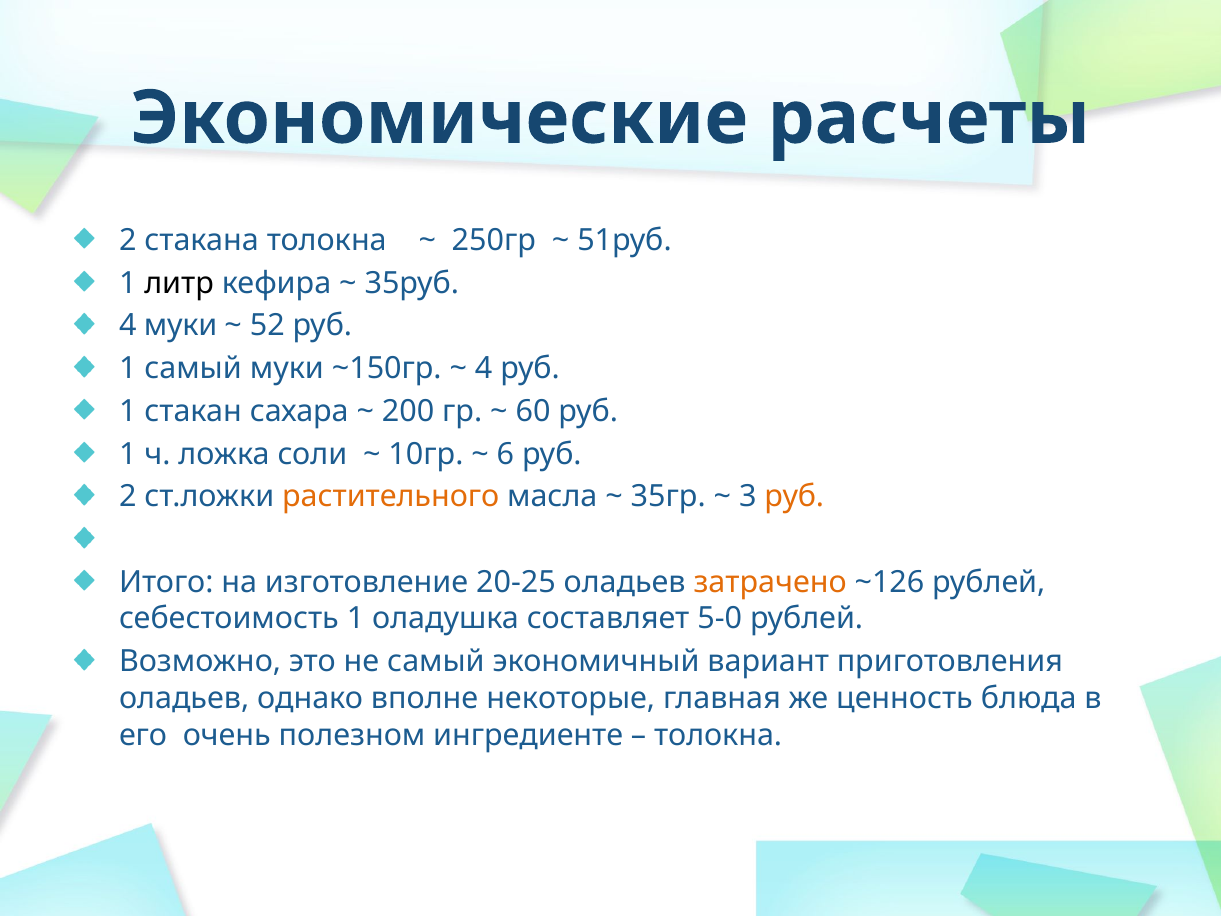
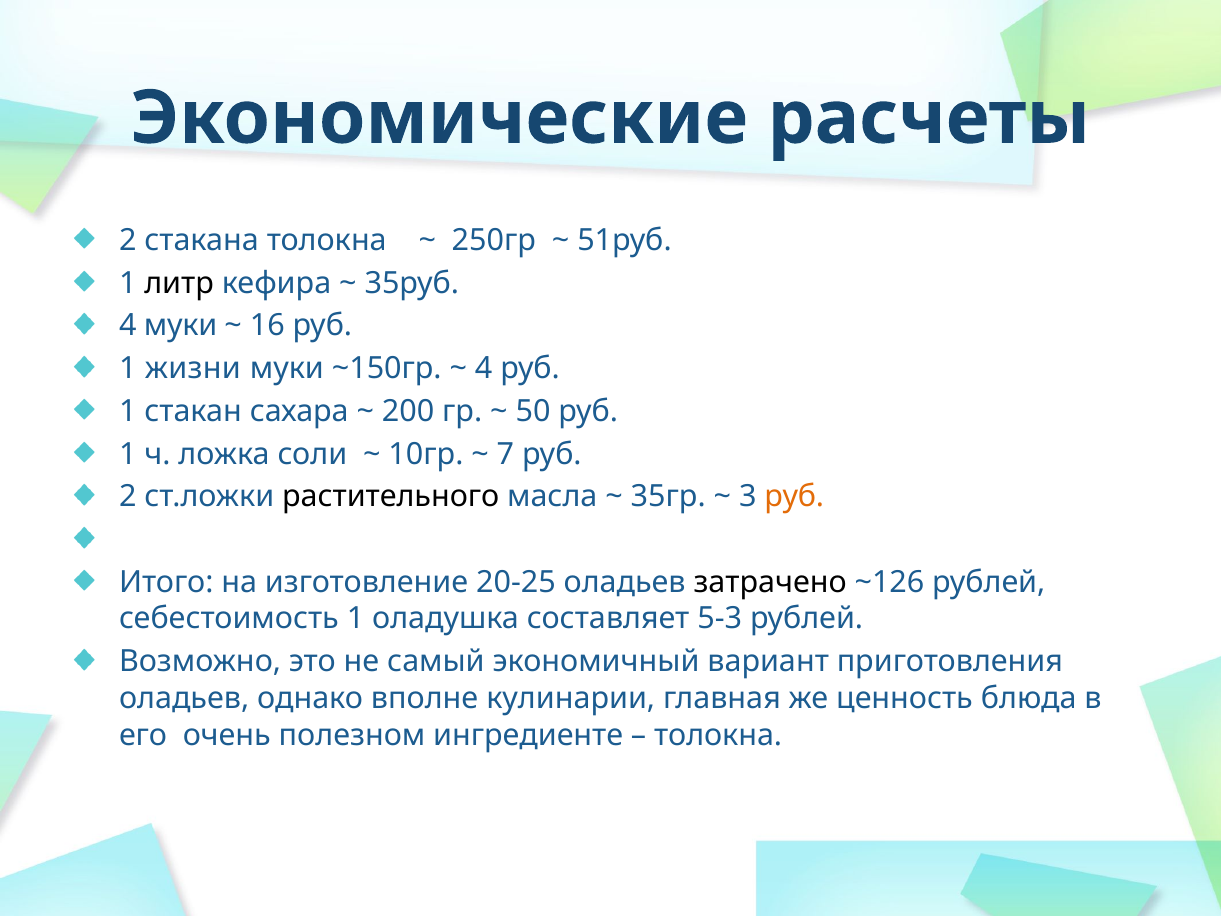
52: 52 -> 16 (267, 326)
1 самый: самый -> жизни (193, 368)
60: 60 -> 50 (533, 411)
6: 6 -> 7 (505, 454)
растительного colour: orange -> black (391, 497)
затрачено colour: orange -> black (770, 582)
5-0: 5-0 -> 5-3 (720, 619)
некоторые: некоторые -> кулинарии (571, 698)
